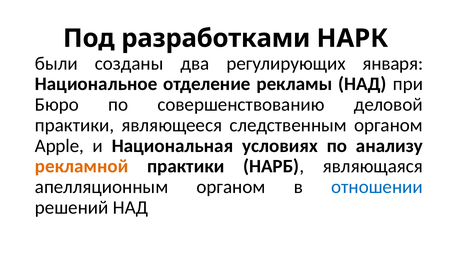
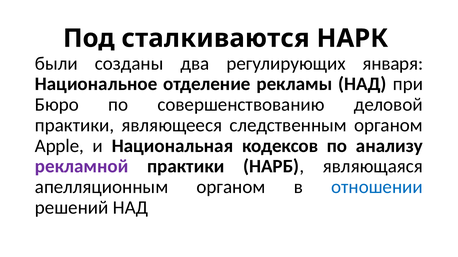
разработками: разработками -> сталкиваются (216, 38)
условиях: условиях -> кодексов (280, 146)
рекламной colour: orange -> purple (82, 167)
